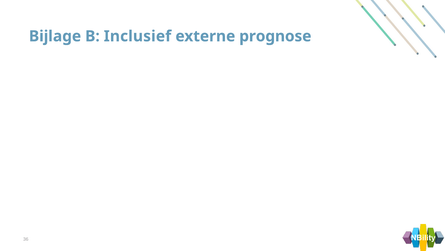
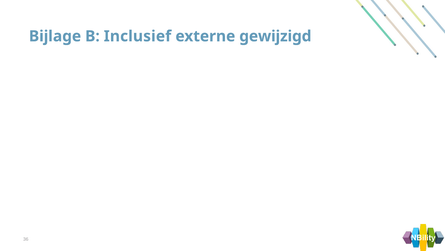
prognose: prognose -> gewijzigd (275, 36)
